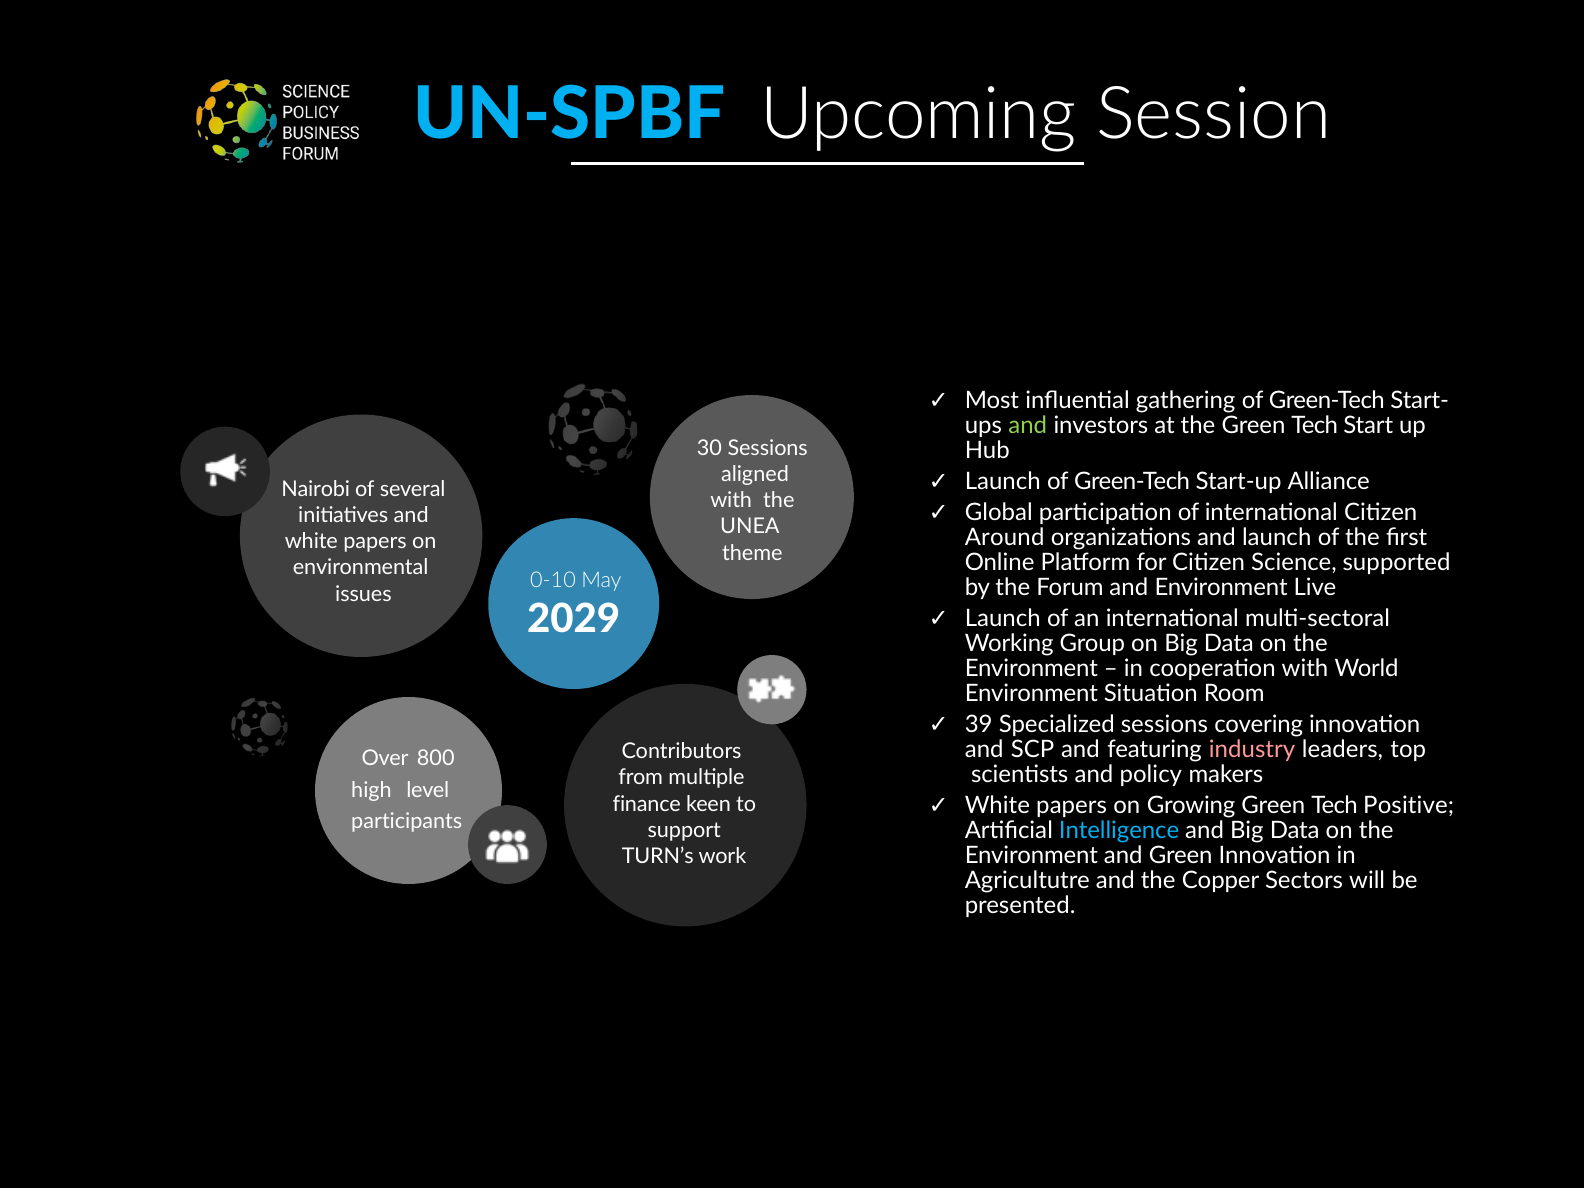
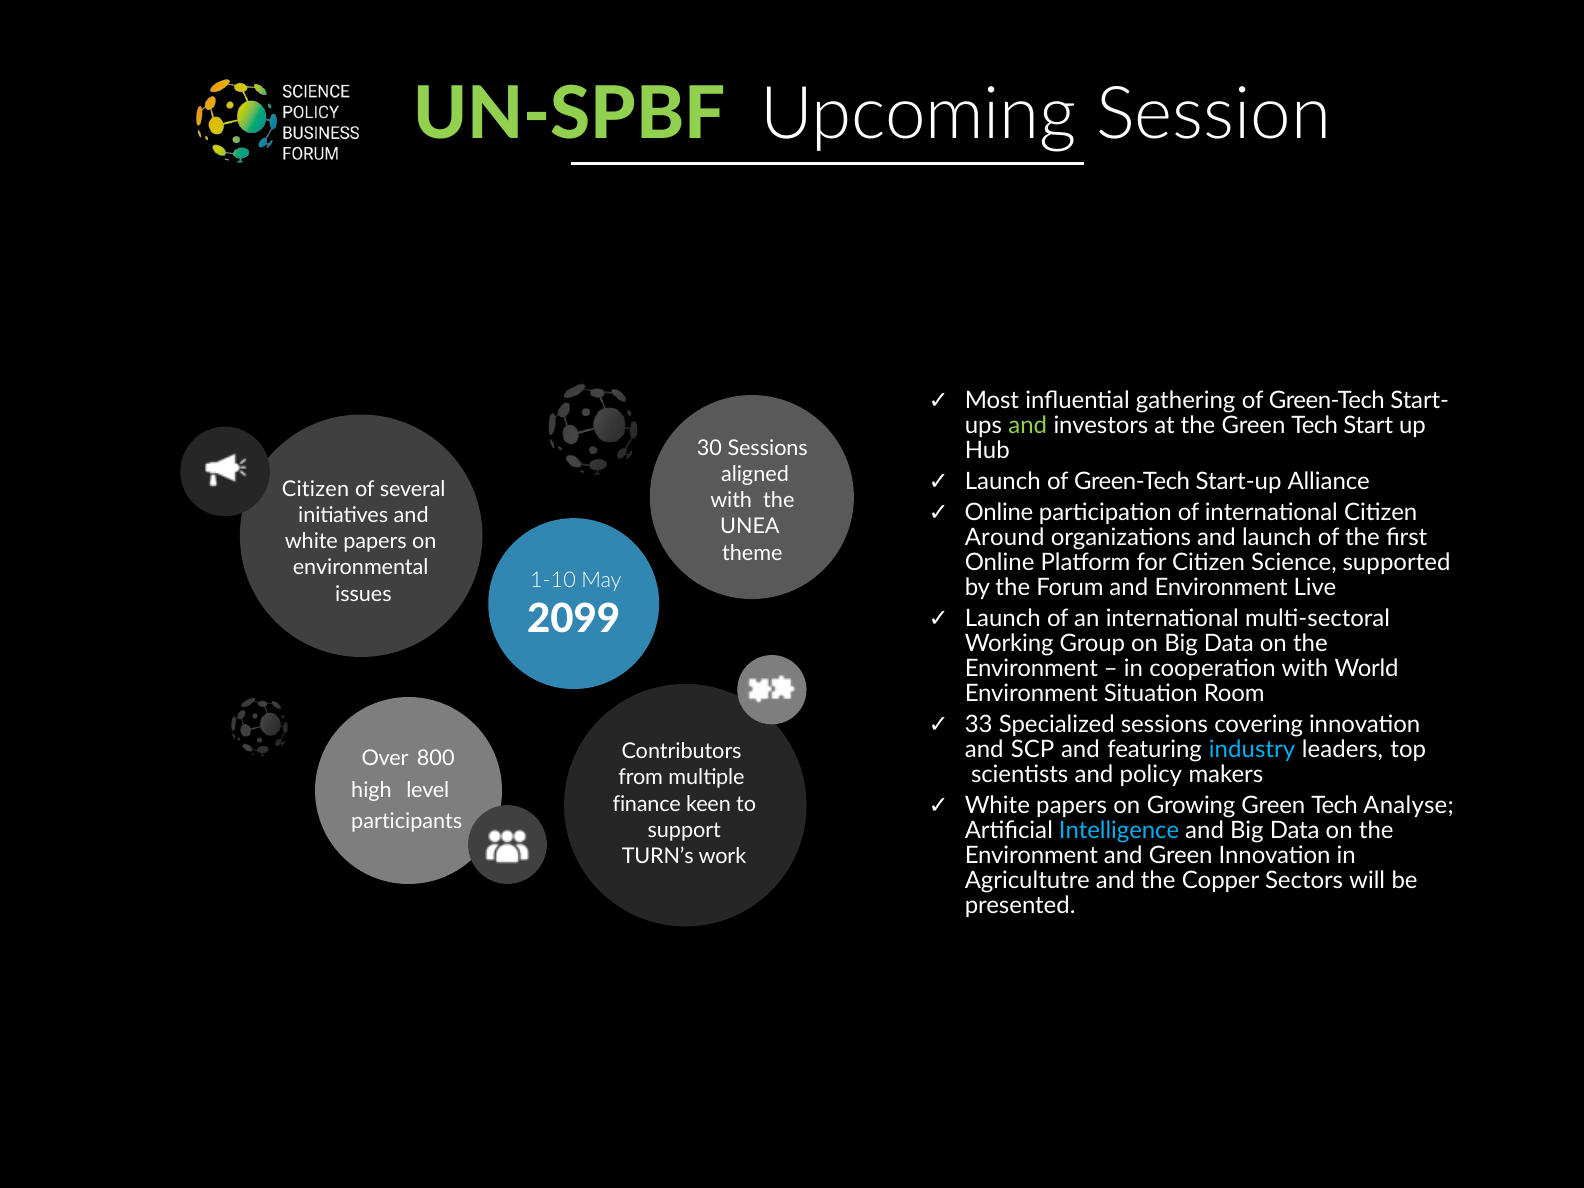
UN-SPBF colour: light blue -> light green (570, 114)
Nairobi: Nairobi -> Citizen (315, 489)
Global: Global -> Online (999, 513)
0-10: 0-10 -> 1-10 (553, 581)
2029: 2029 -> 2099 (574, 619)
39: 39 -> 33 (979, 725)
industry colour: pink -> light blue (1252, 750)
Positive: Positive -> Analyse (1409, 806)
